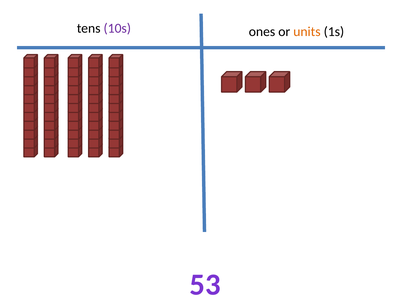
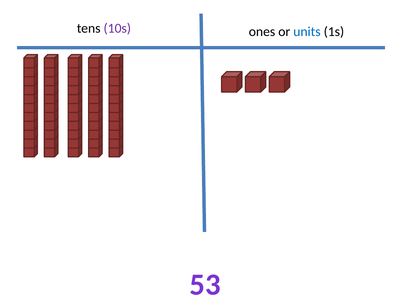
units colour: orange -> blue (307, 32)
